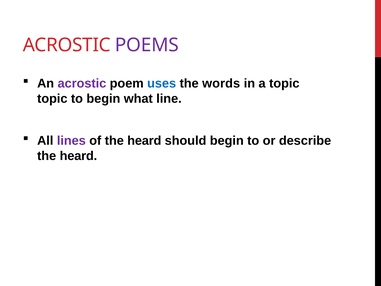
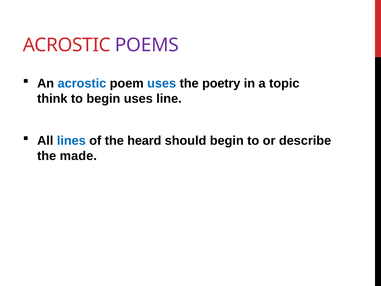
acrostic colour: purple -> blue (82, 83)
words: words -> poetry (221, 83)
topic: topic -> think (52, 99)
begin what: what -> uses (138, 99)
lines colour: purple -> blue (71, 141)
heard: heard -> made (78, 156)
